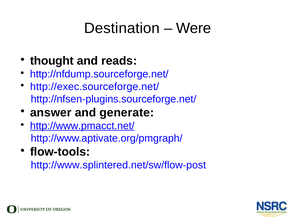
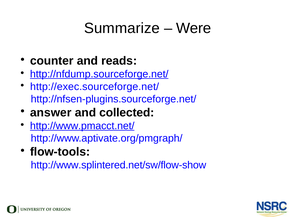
Destination: Destination -> Summarize (122, 28)
thought: thought -> counter (52, 61)
http://nfdump.sourceforge.net/ underline: none -> present (99, 74)
generate: generate -> collected (127, 113)
http://www.splintered.net/sw/flow-post: http://www.splintered.net/sw/flow-post -> http://www.splintered.net/sw/flow-show (118, 165)
